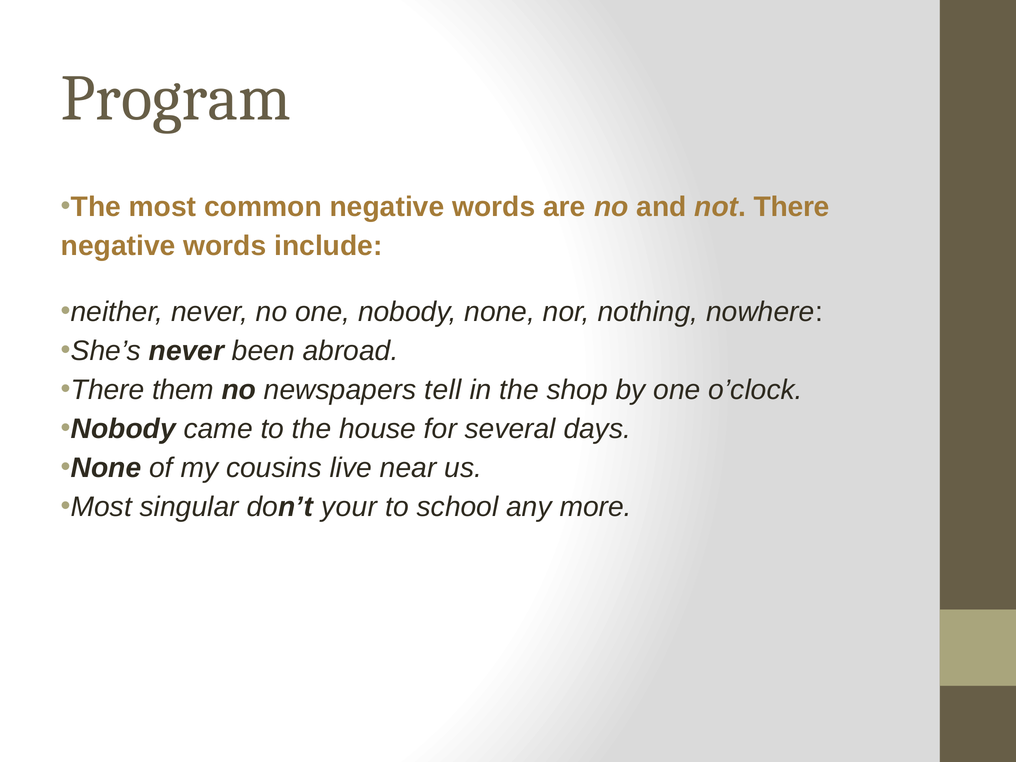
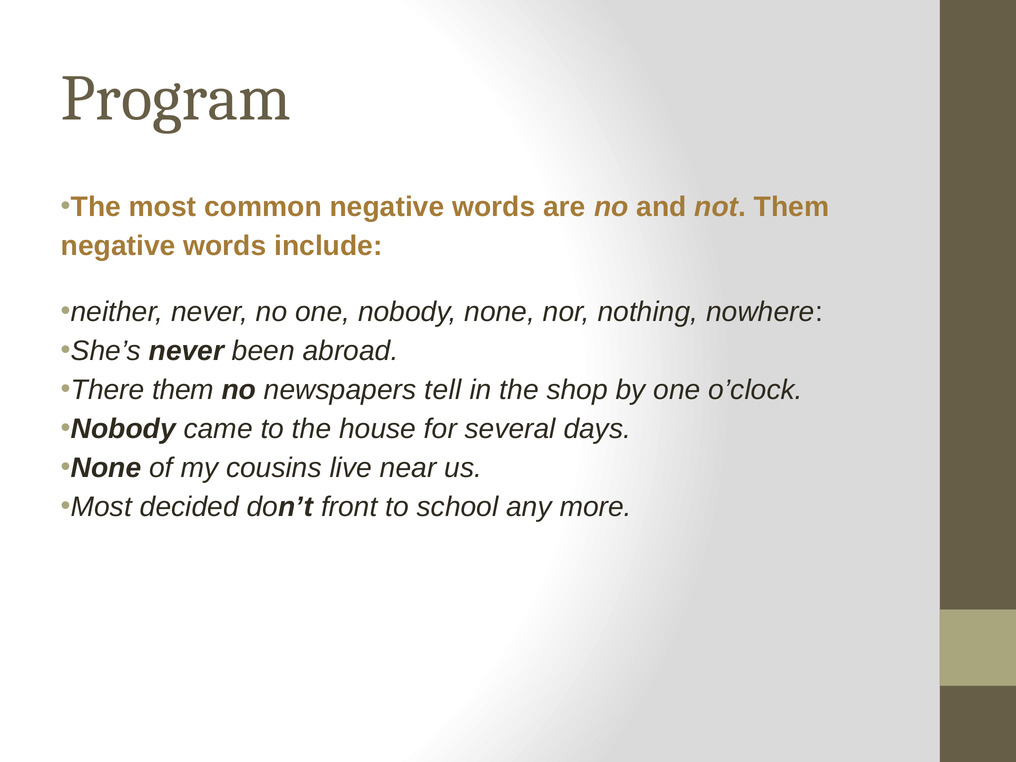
not There: There -> Them (792, 207)
singular: singular -> decided (189, 507)
your: your -> front (349, 507)
